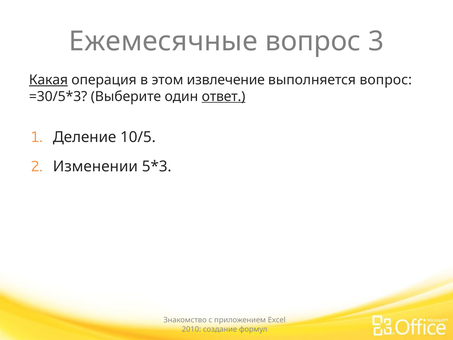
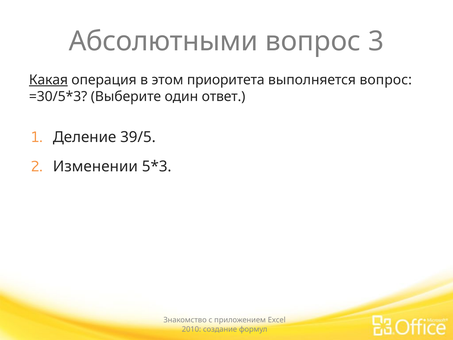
Ежемесячные: Ежемесячные -> Абсолютными (164, 41)
извлечение: извлечение -> приоритета (226, 80)
ответ underline: present -> none (224, 96)
10/5: 10/5 -> 39/5 (138, 137)
